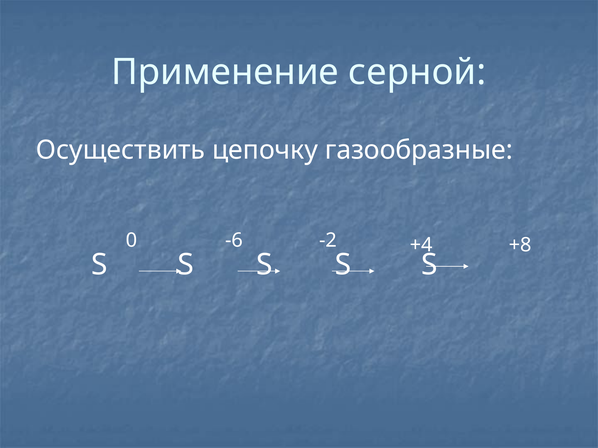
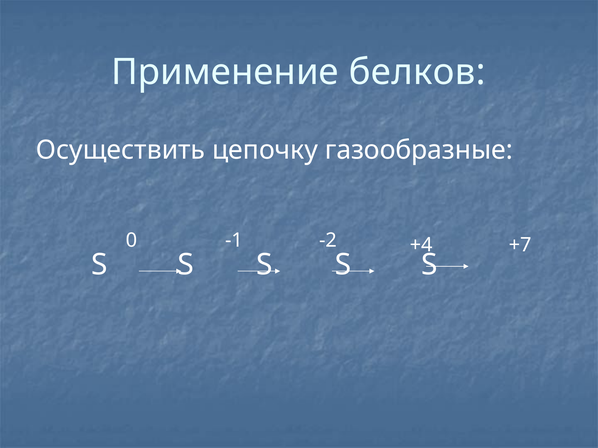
серной: серной -> белков (417, 72)
-6: -6 -> -1 (234, 241)
+8: +8 -> +7 (520, 245)
